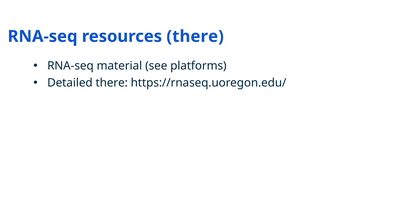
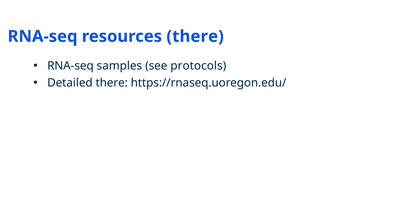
material: material -> samples (119, 66)
platforms: platforms -> protocols (198, 66)
